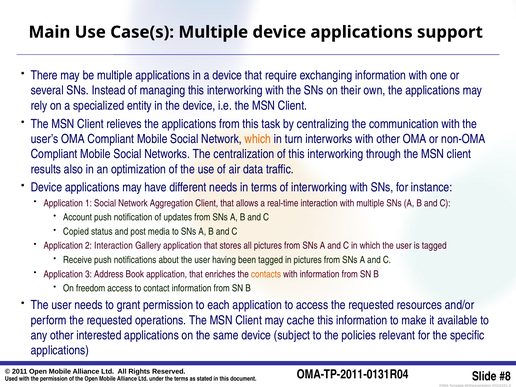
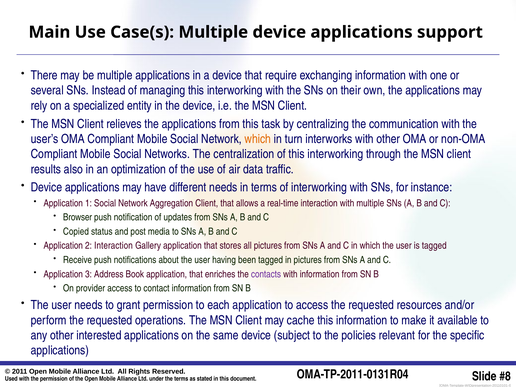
Account: Account -> Browser (78, 217)
contacts colour: orange -> purple (266, 274)
freedom: freedom -> provider (91, 288)
